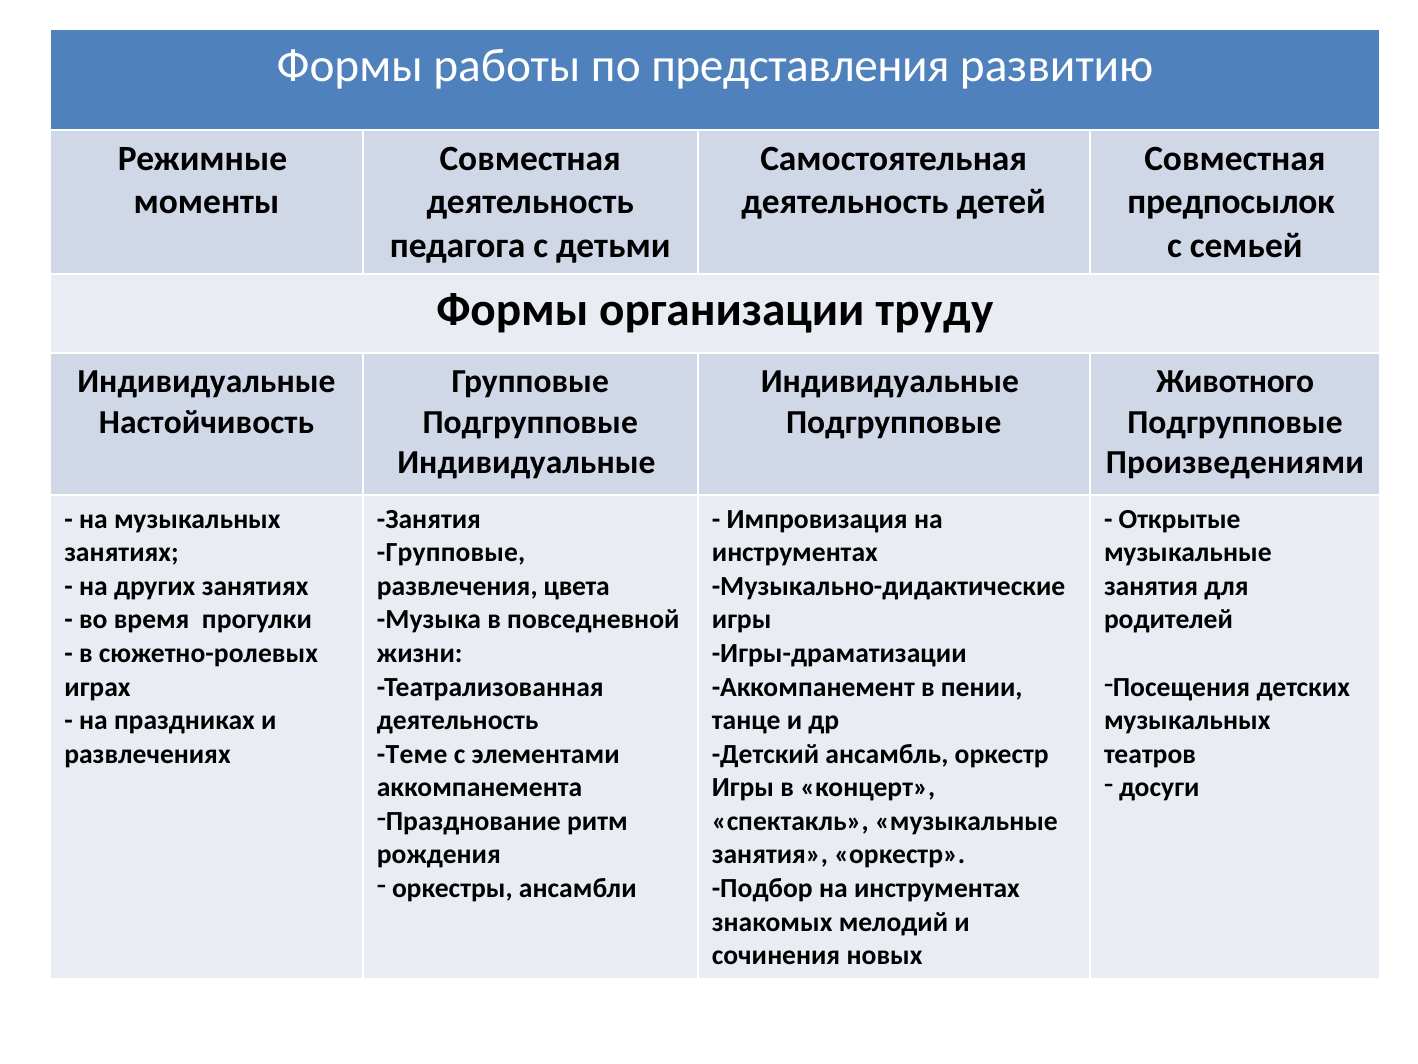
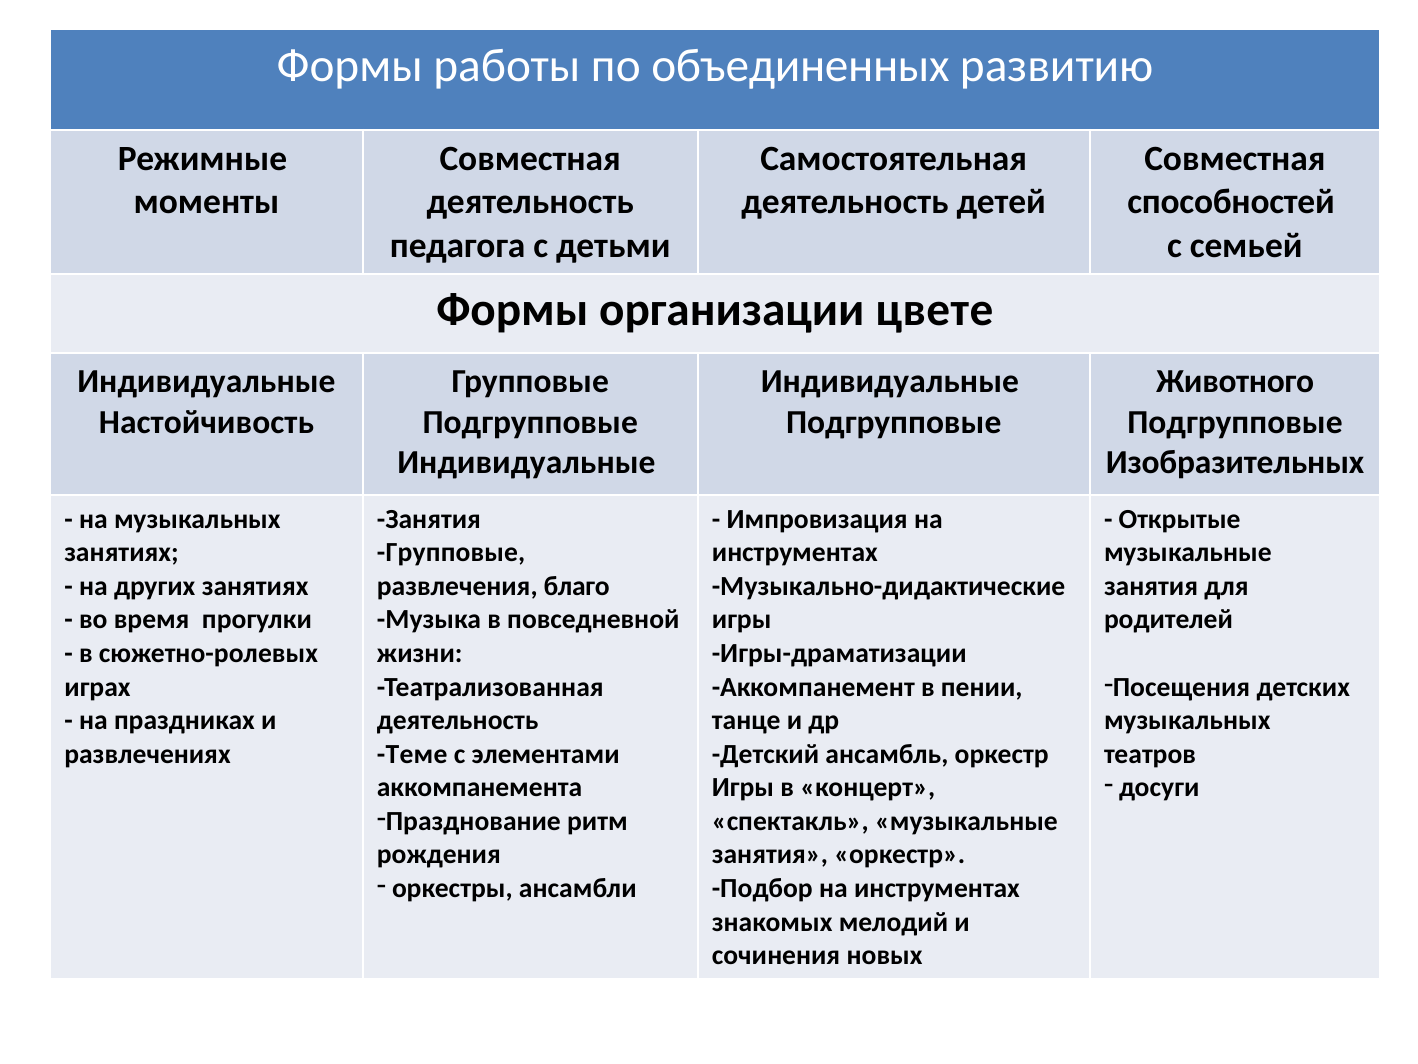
представления: представления -> объединенных (800, 66)
предпосылок: предпосылок -> способностей (1231, 202)
труду: труду -> цвете (934, 310)
Произведениями: Произведениями -> Изобразительных (1235, 463)
цвета: цвета -> благо (577, 586)
